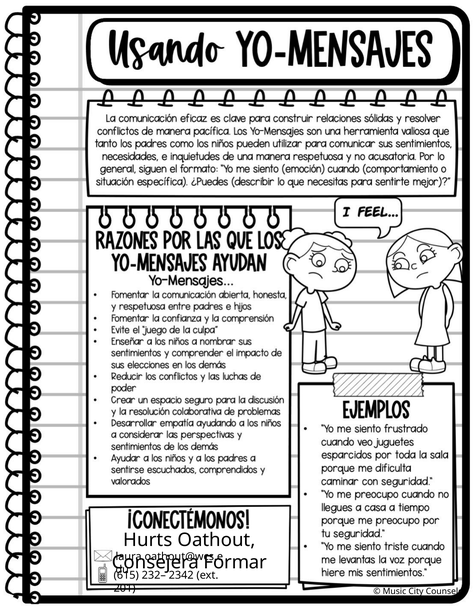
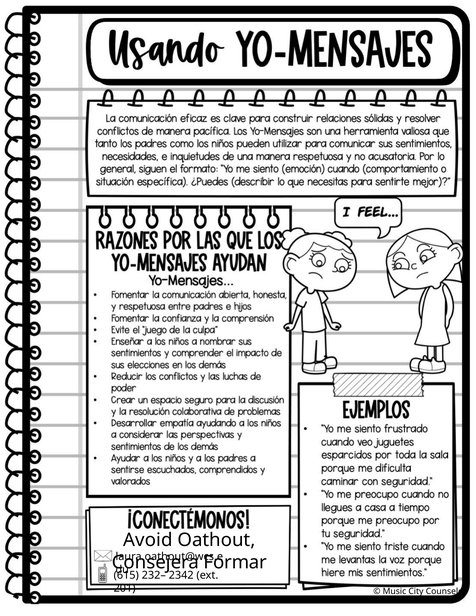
Hurts: Hurts -> Avoid (148, 540)
